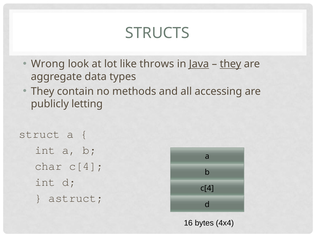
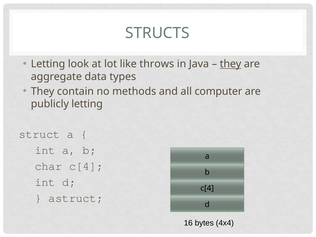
Wrong: Wrong -> Letting (48, 64)
Java underline: present -> none (199, 64)
accessing: accessing -> computer (218, 91)
